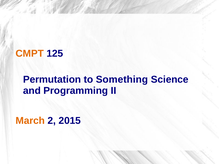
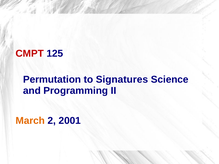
CMPT colour: orange -> red (30, 54)
Something: Something -> Signatures (122, 80)
2015: 2015 -> 2001 (70, 121)
